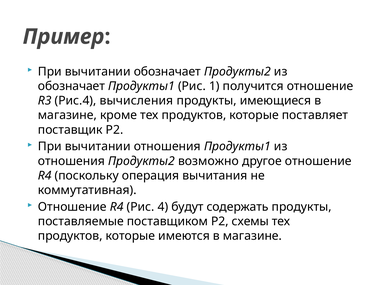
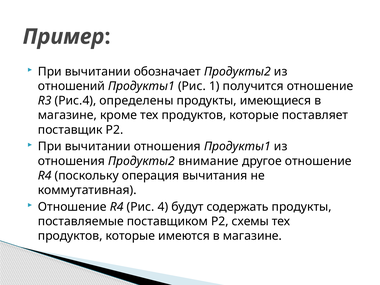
обозначает: обозначает -> отношений (71, 86)
вычисления: вычисления -> определены (136, 101)
возможно: возможно -> внимание (208, 161)
